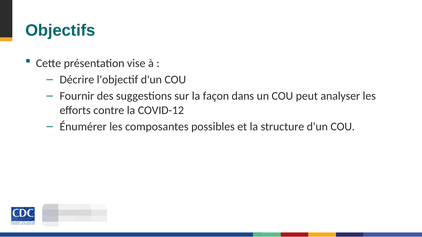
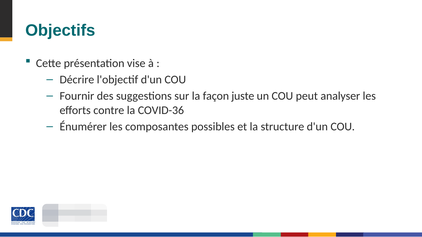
dans: dans -> juste (243, 96)
COVID-12: COVID-12 -> COVID-36 (161, 110)
